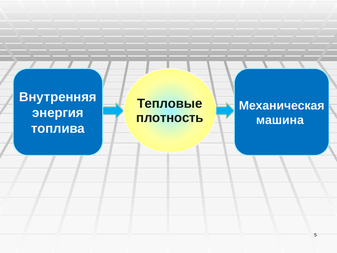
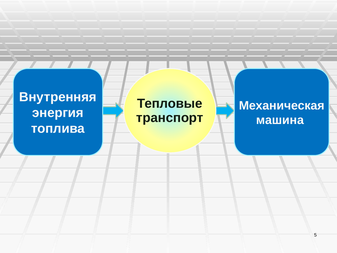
плотность: плотность -> транспорт (170, 118)
